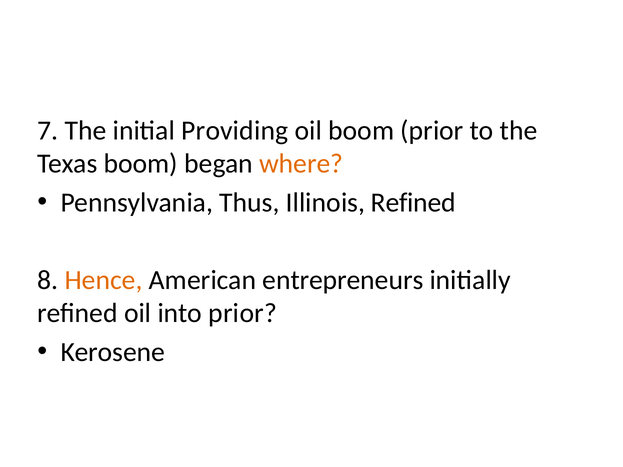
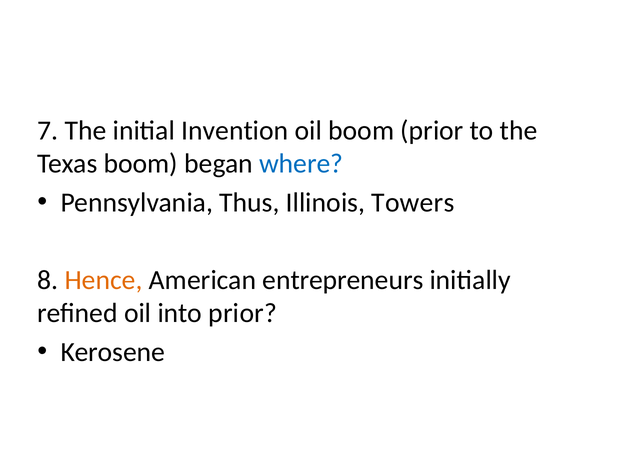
Providing: Providing -> Invention (235, 131)
where colour: orange -> blue (301, 164)
Illinois Refined: Refined -> Towers (413, 203)
